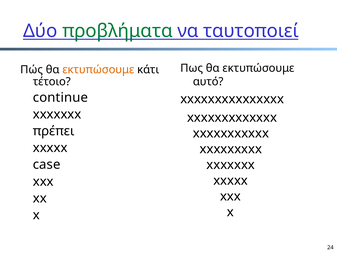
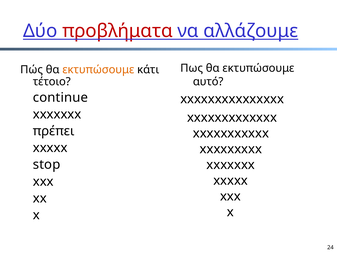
προβλήματα colour: green -> red (118, 31)
ταυτοποιεί: ταυτοποιεί -> αλλάζουμε (251, 31)
case: case -> stop (47, 164)
